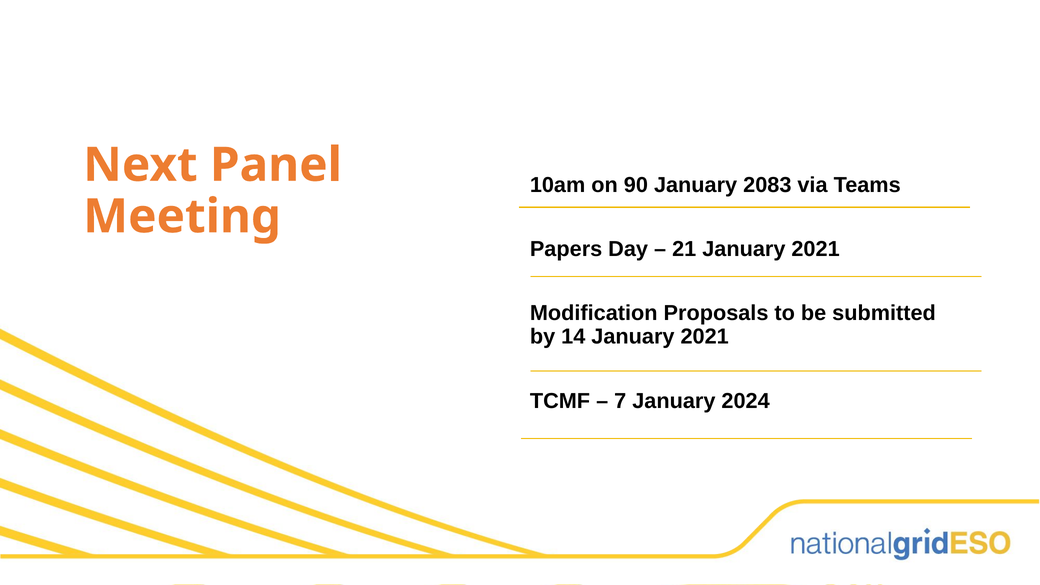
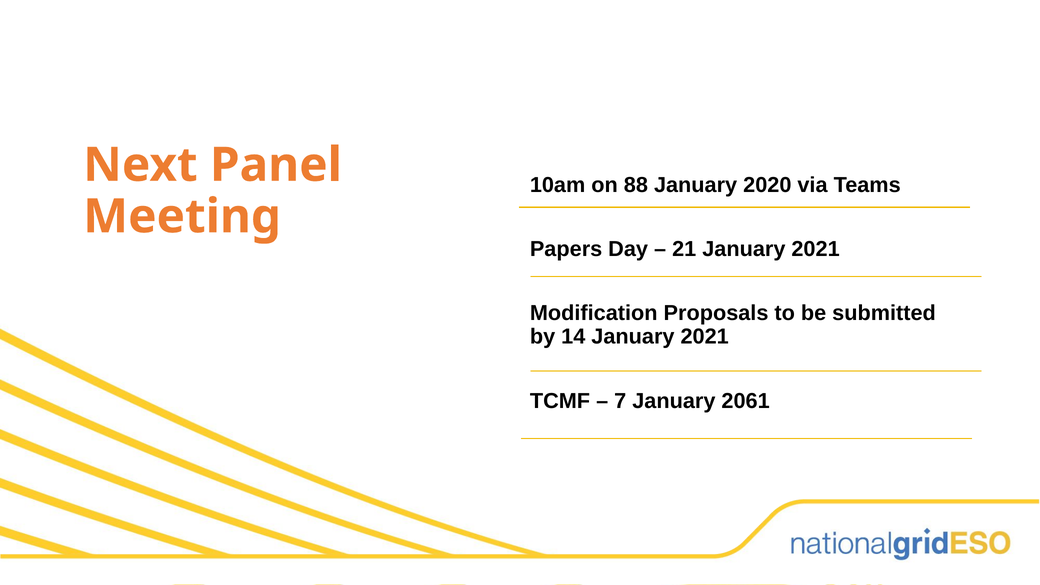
90: 90 -> 88 (636, 185)
2083: 2083 -> 2020 (767, 185)
2024: 2024 -> 2061 (746, 401)
